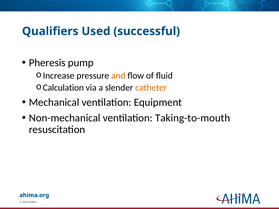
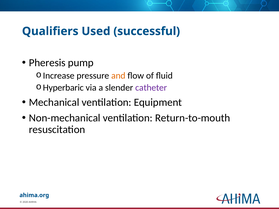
Calculation: Calculation -> Hyperbaric (63, 88)
catheter colour: orange -> purple (151, 88)
Taking-to-mouth: Taking-to-mouth -> Return-to-mouth (193, 118)
